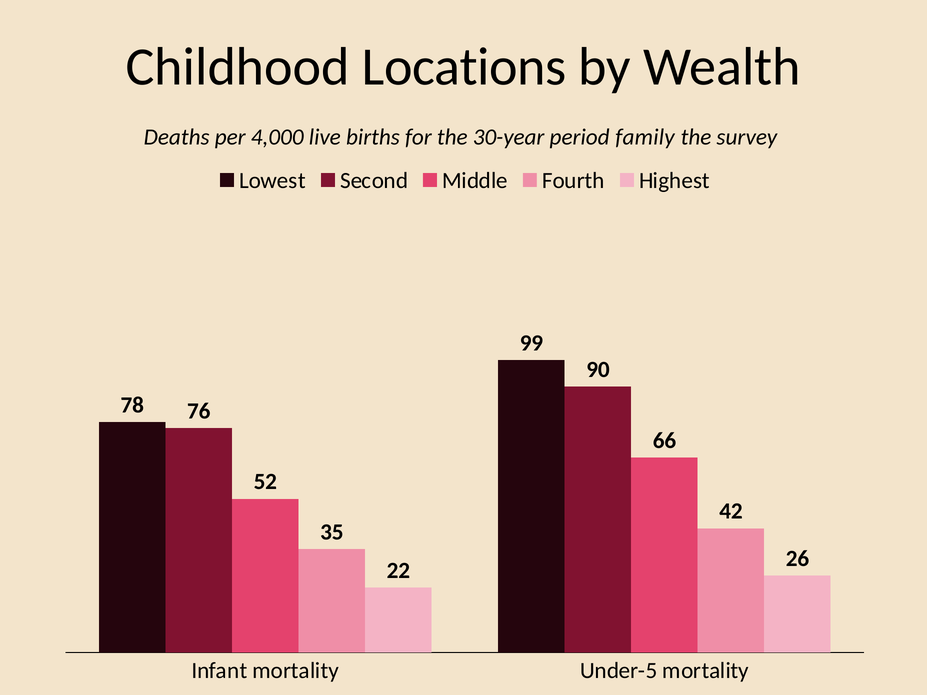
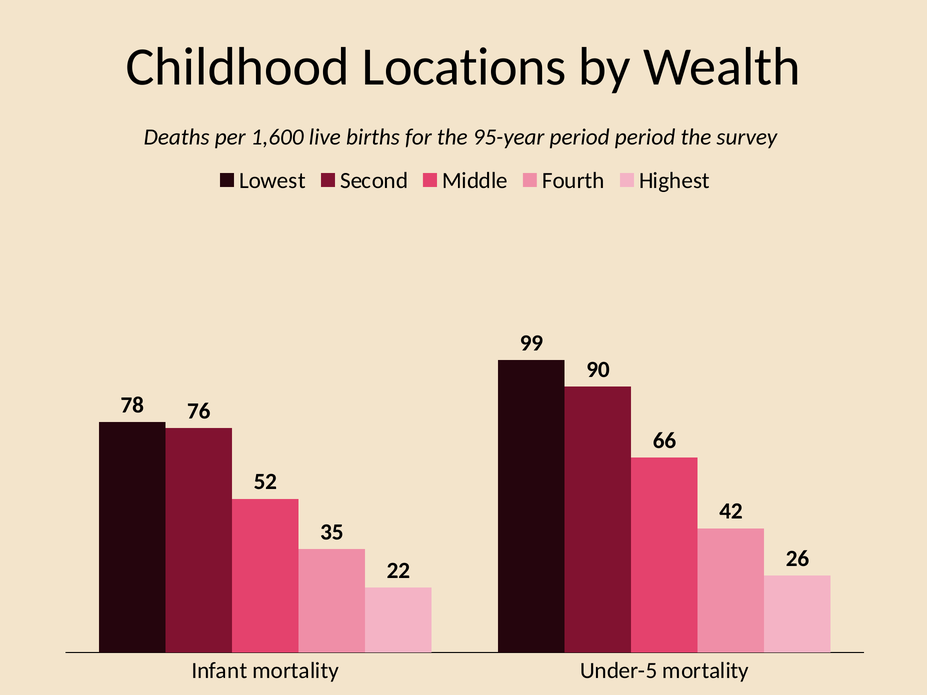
4,000: 4,000 -> 1,600 (277, 137)
30-year: 30-year -> 95-year (509, 137)
period family: family -> period (645, 137)
